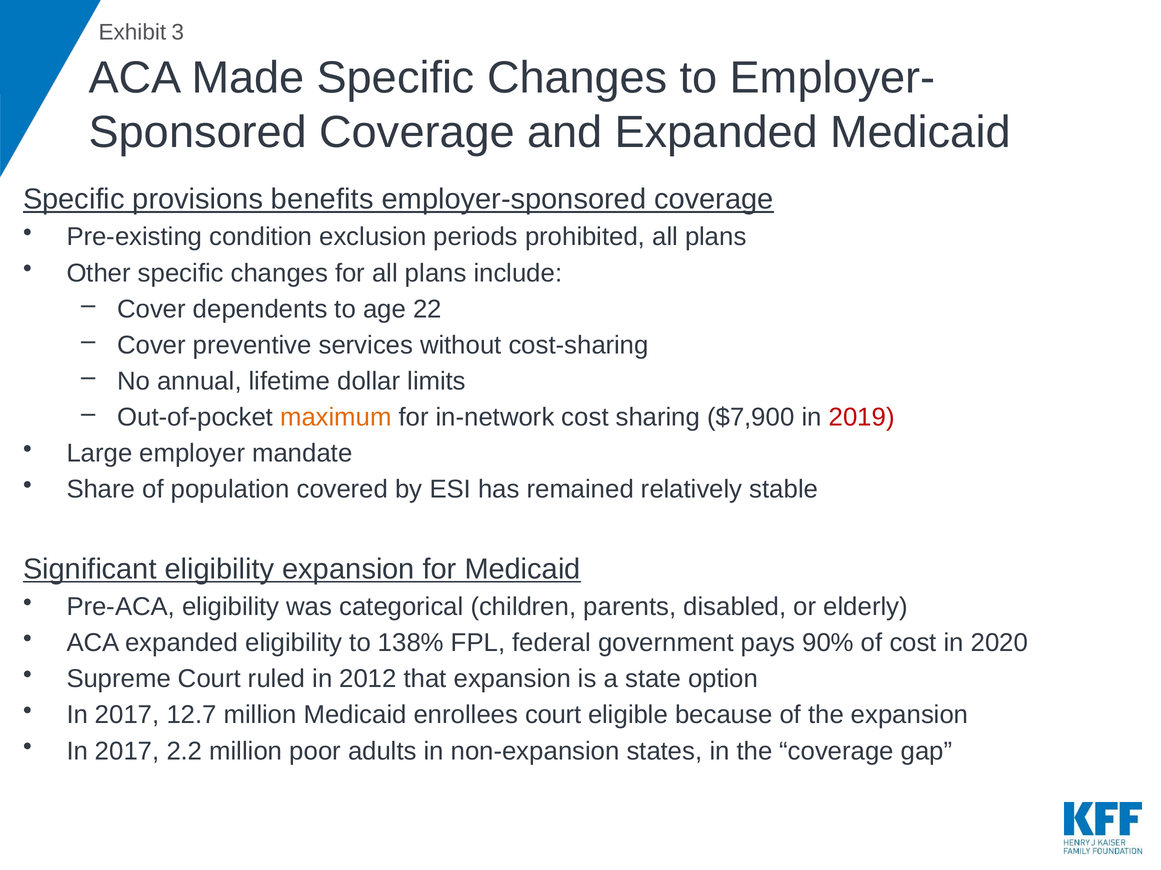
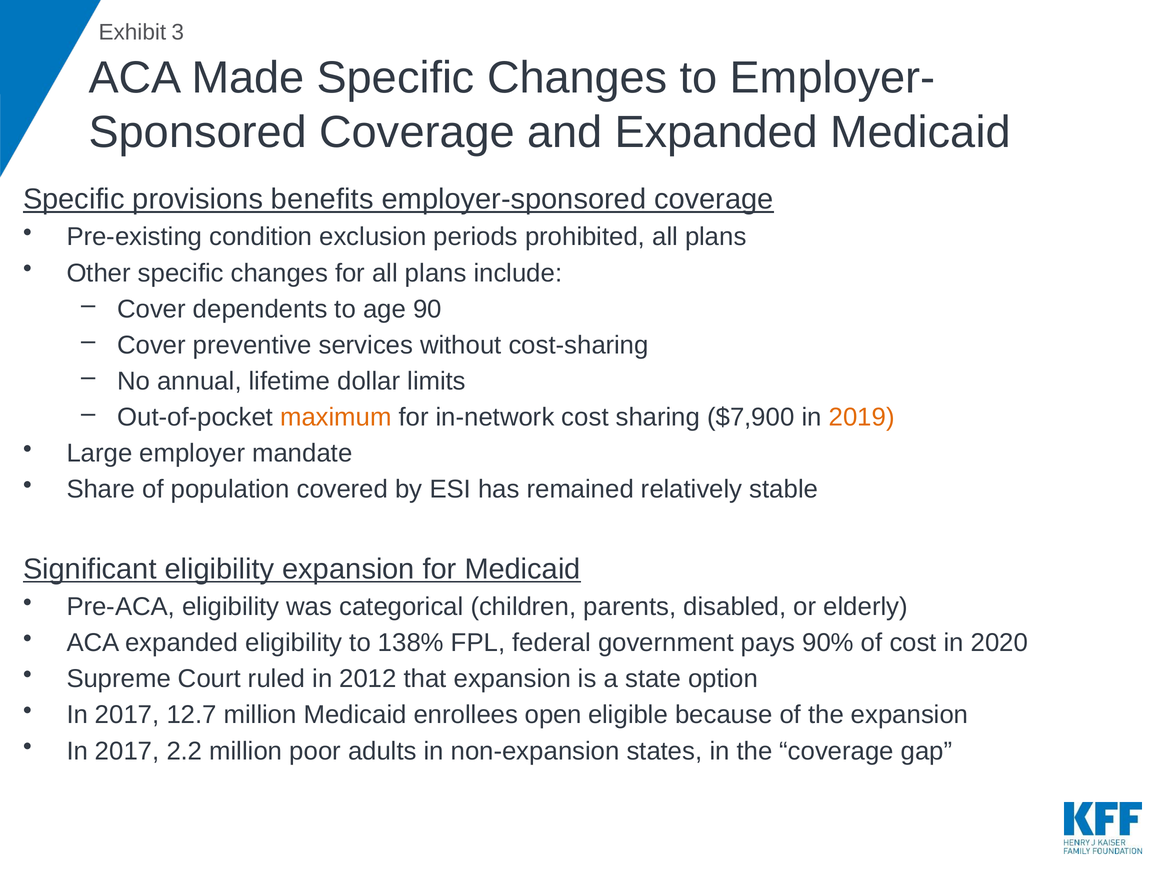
22: 22 -> 90 (427, 309)
2019 colour: red -> orange (862, 418)
enrollees court: court -> open (553, 716)
